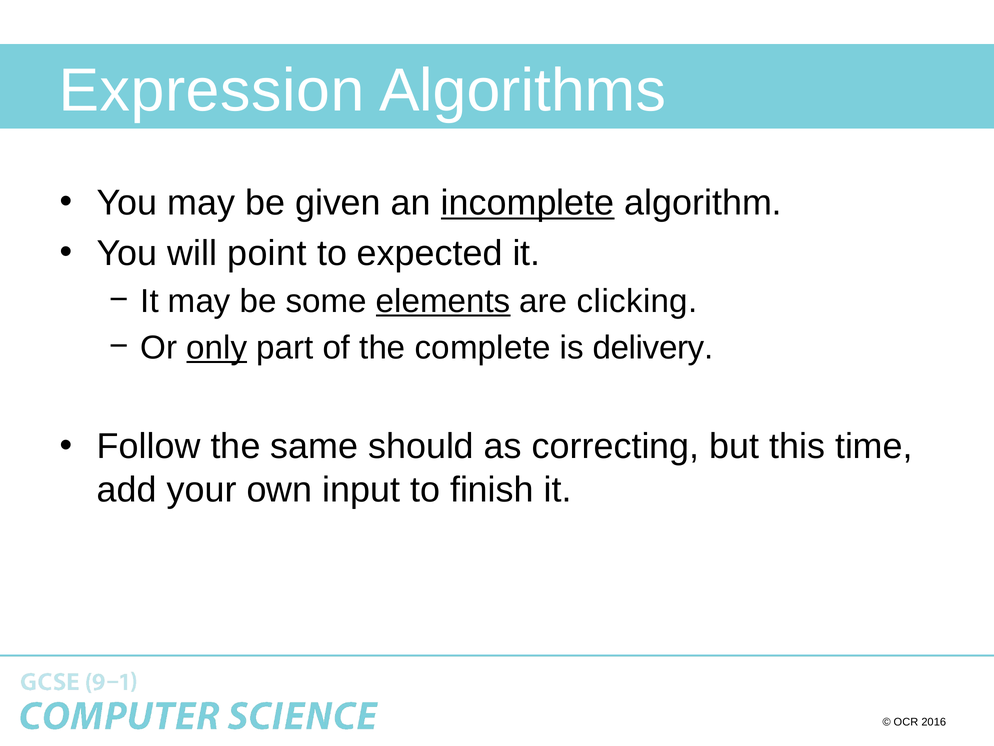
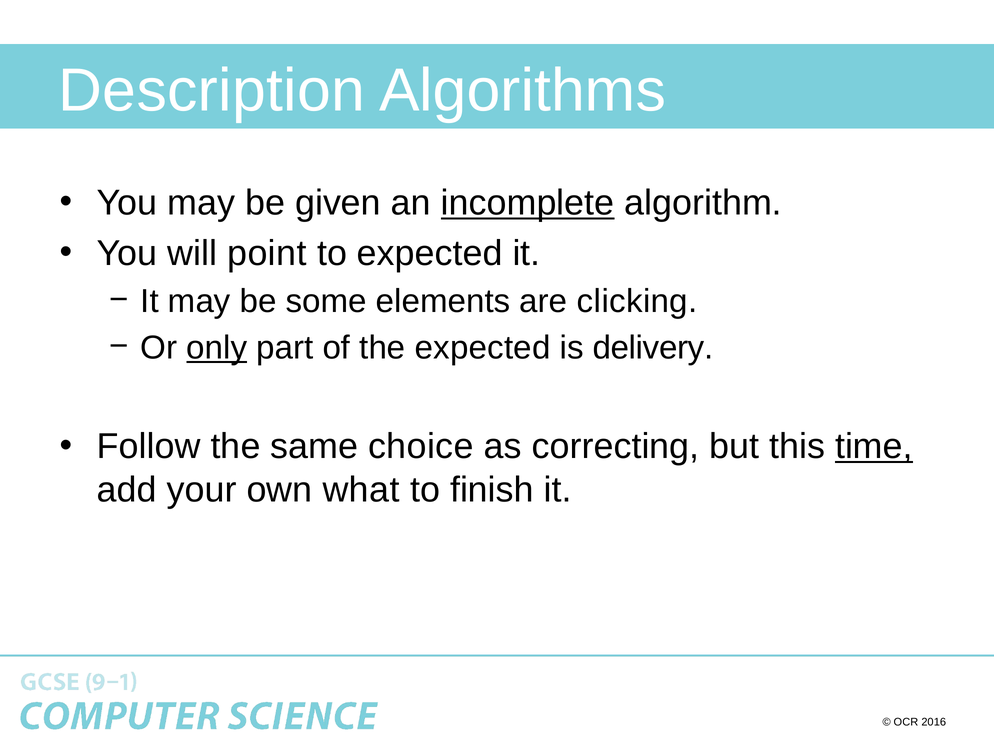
Expression: Expression -> Description (212, 91)
elements underline: present -> none (443, 301)
the complete: complete -> expected (483, 347)
should: should -> choice (421, 446)
time underline: none -> present (874, 446)
input: input -> what (361, 489)
